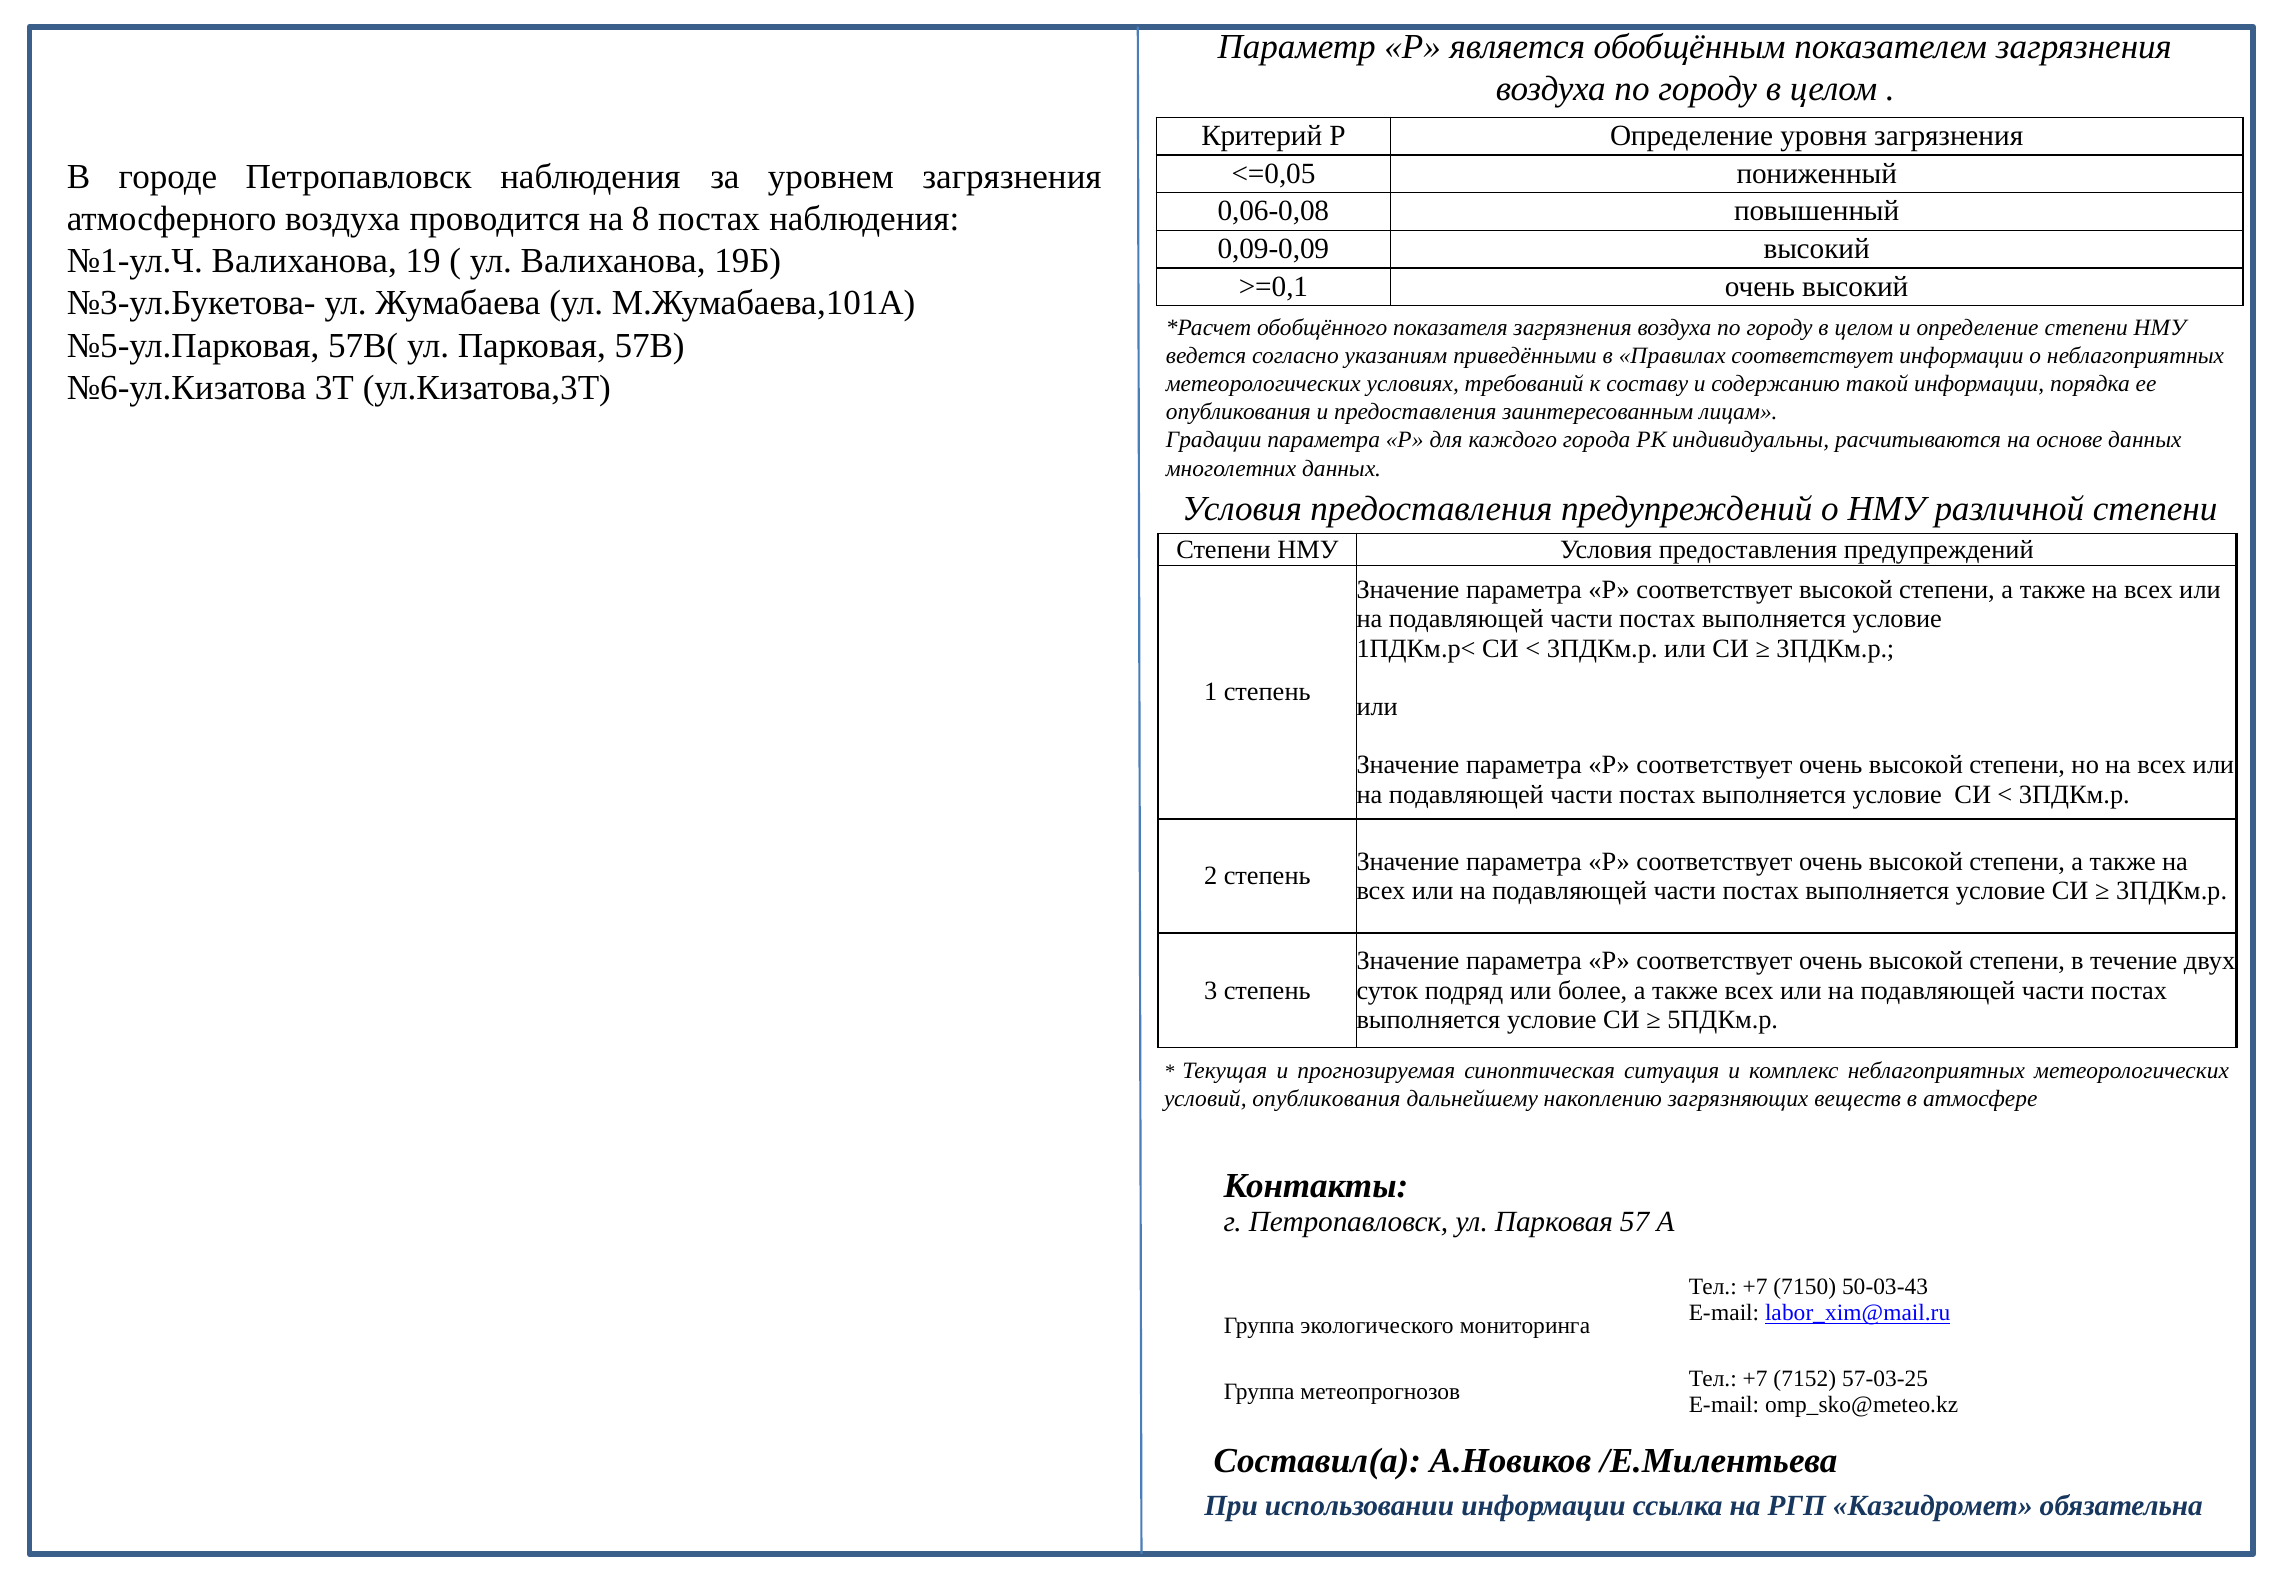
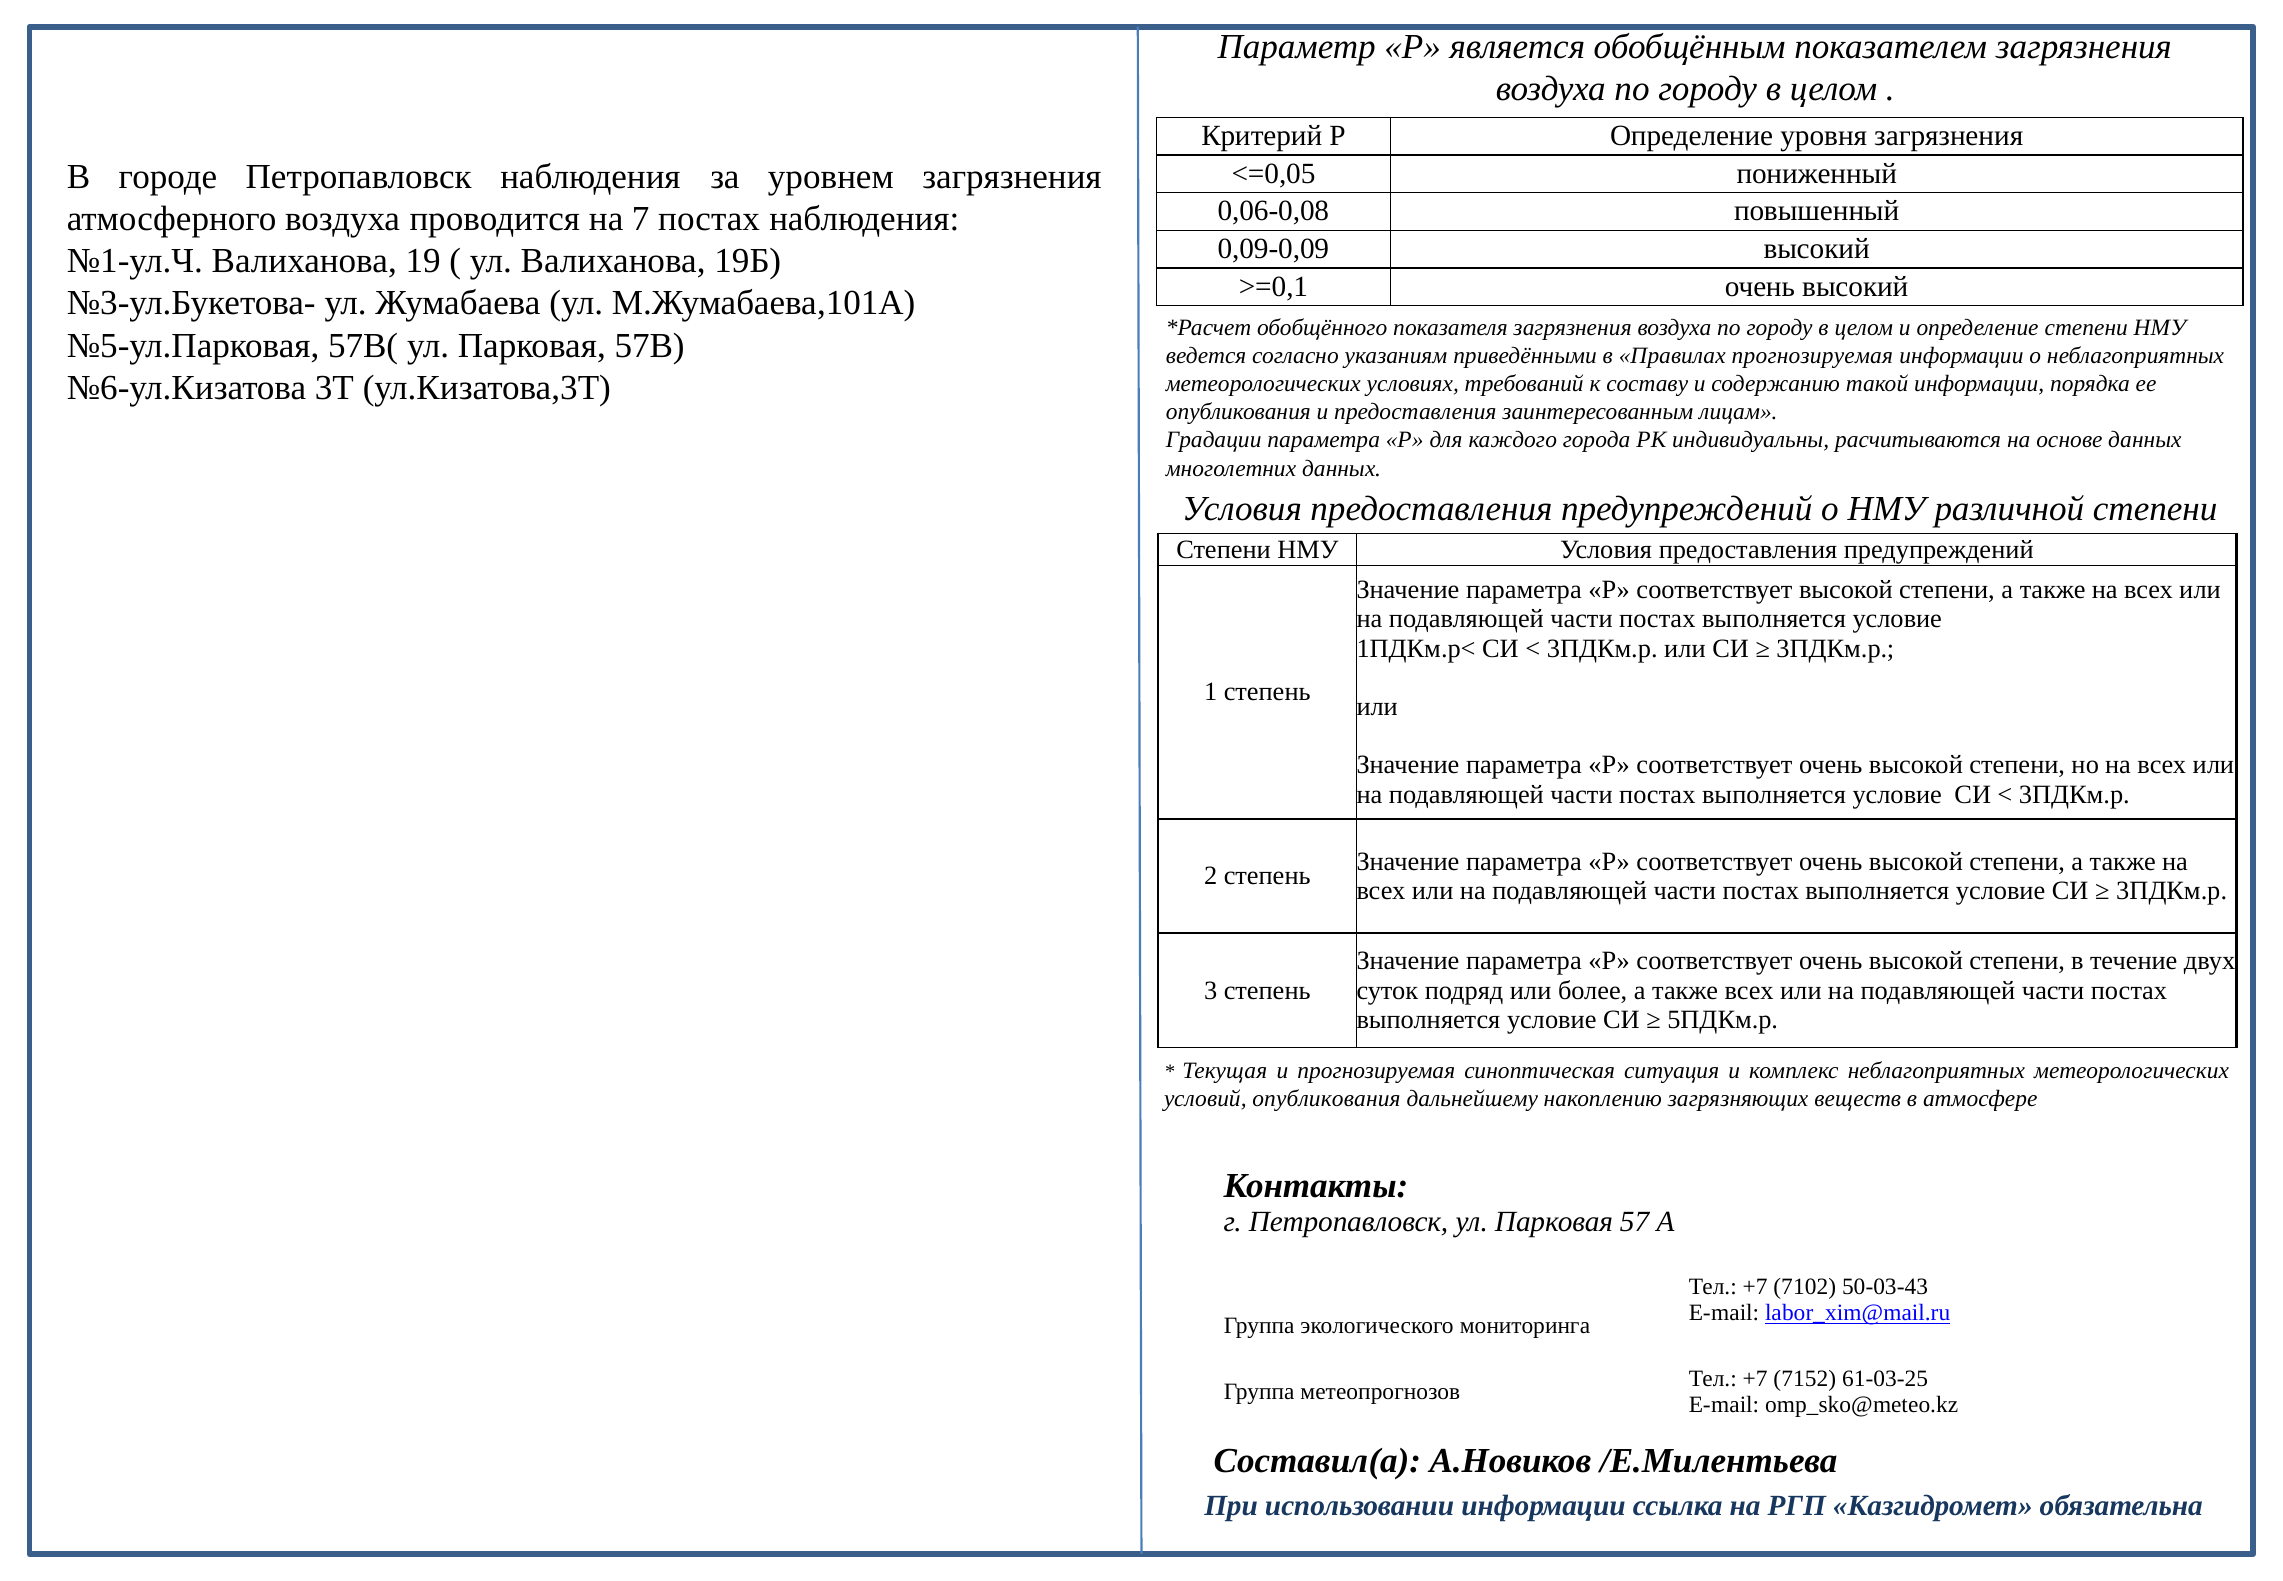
8: 8 -> 7 (641, 219)
Правилах соответствует: соответствует -> прогнозируемая (1812, 356)
7150: 7150 -> 7102 (1805, 1287)
57-03-25: 57-03-25 -> 61-03-25 (1885, 1378)
